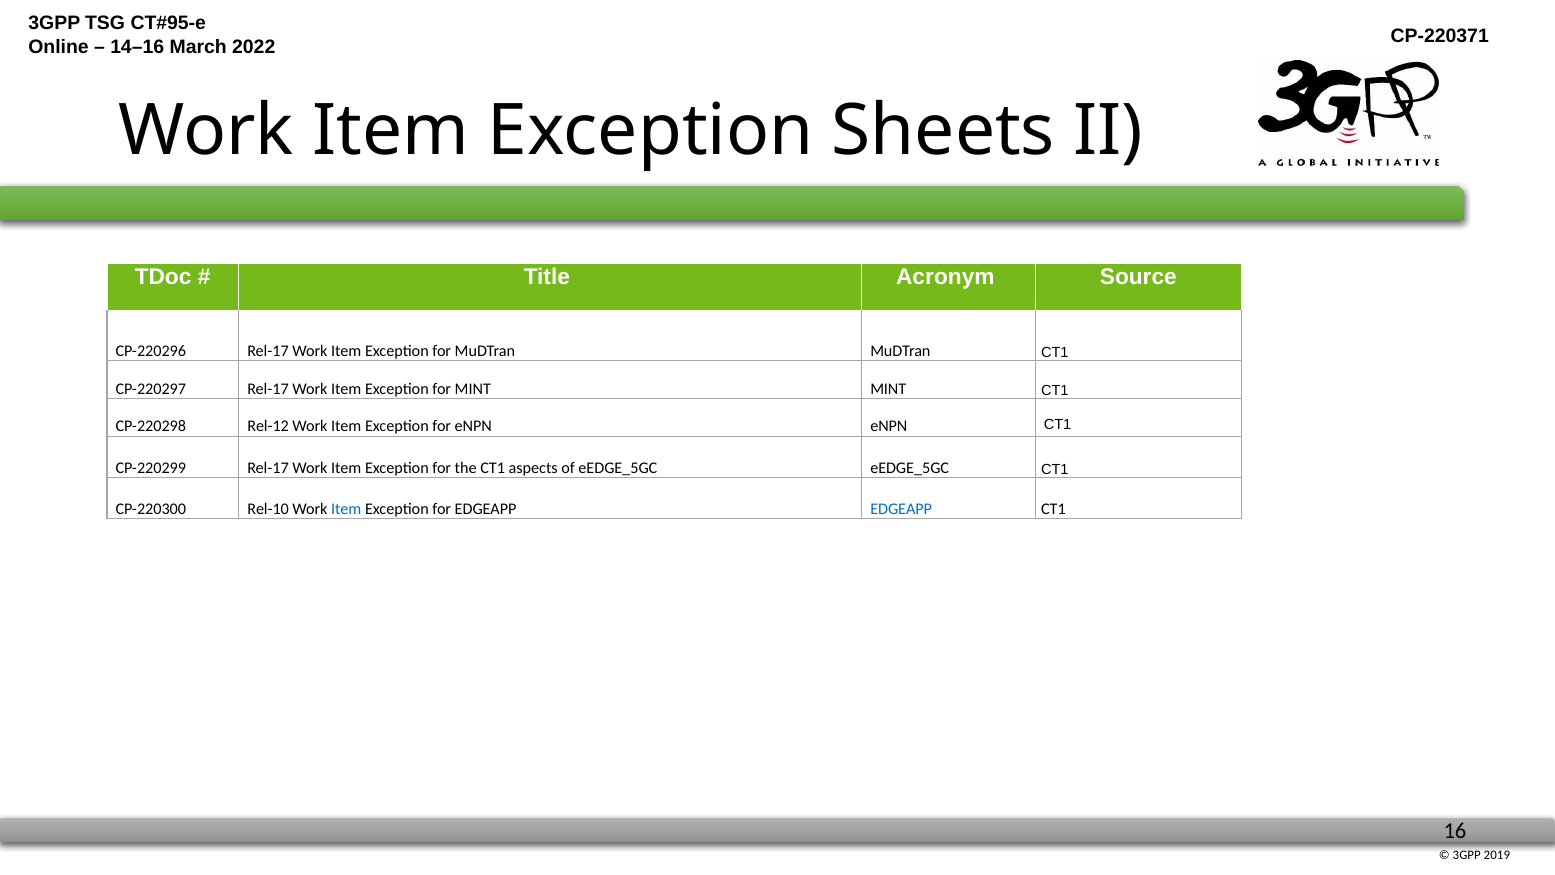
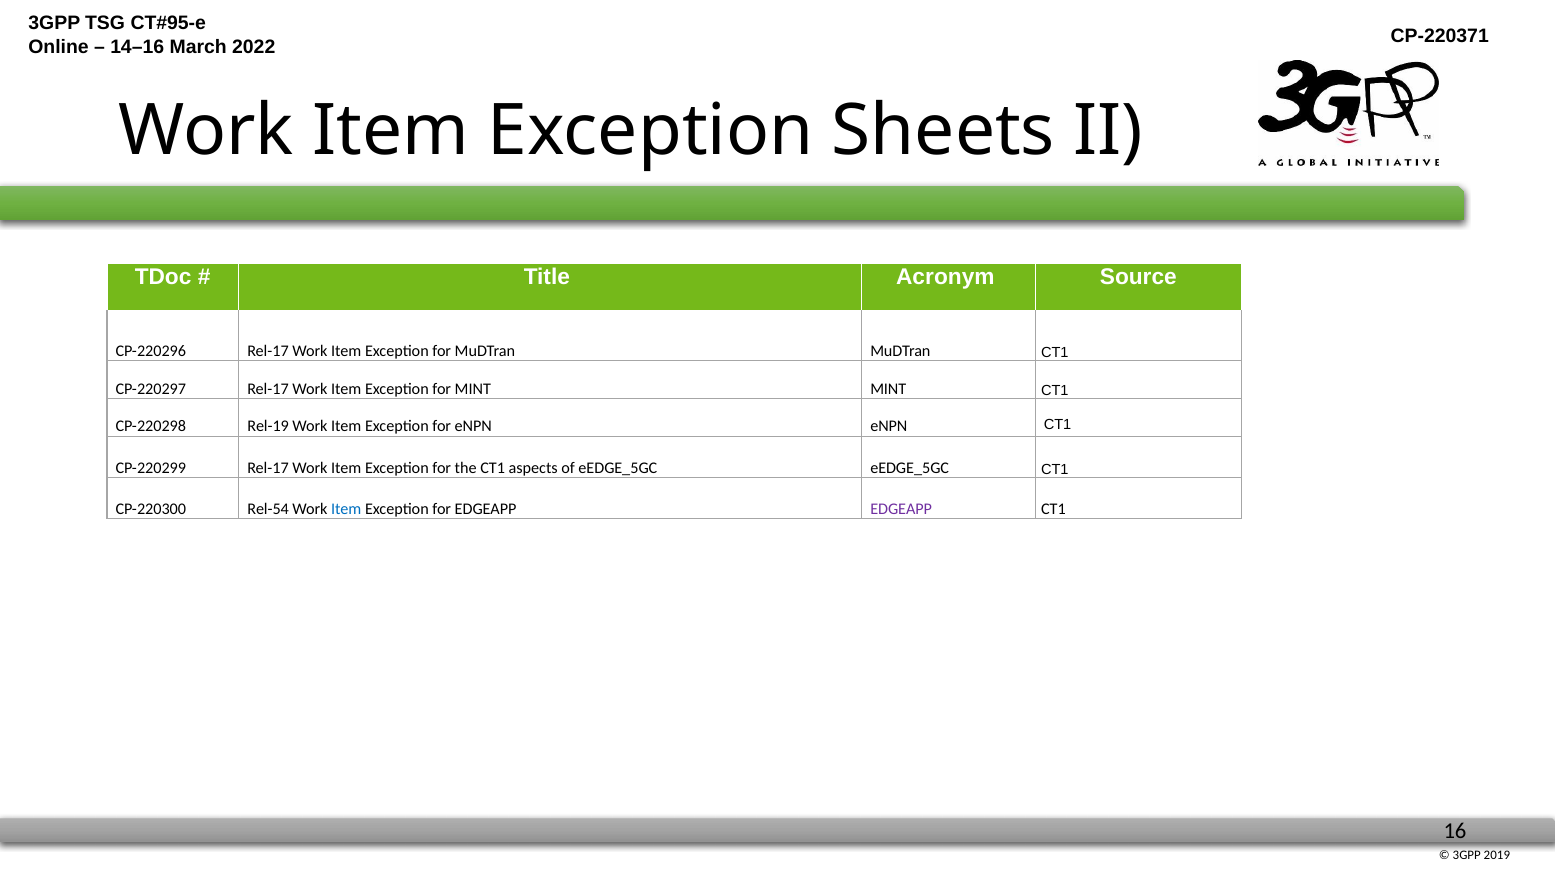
Rel-12: Rel-12 -> Rel-19 (268, 426)
Rel-10: Rel-10 -> Rel-54 (268, 509)
EDGEAPP colour: blue -> purple (901, 509)
